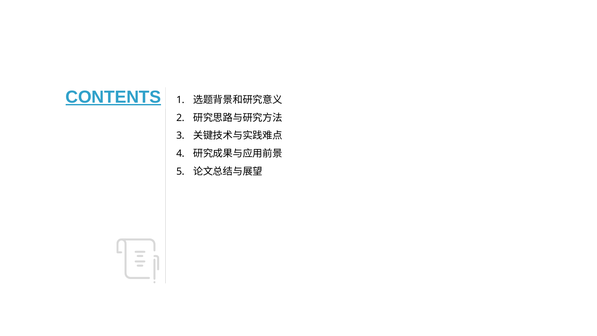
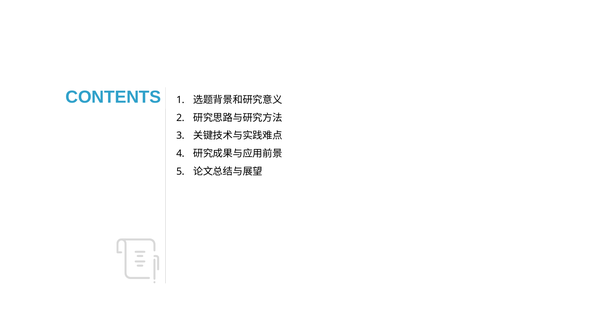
CONTENTS underline: present -> none (113, 97)
